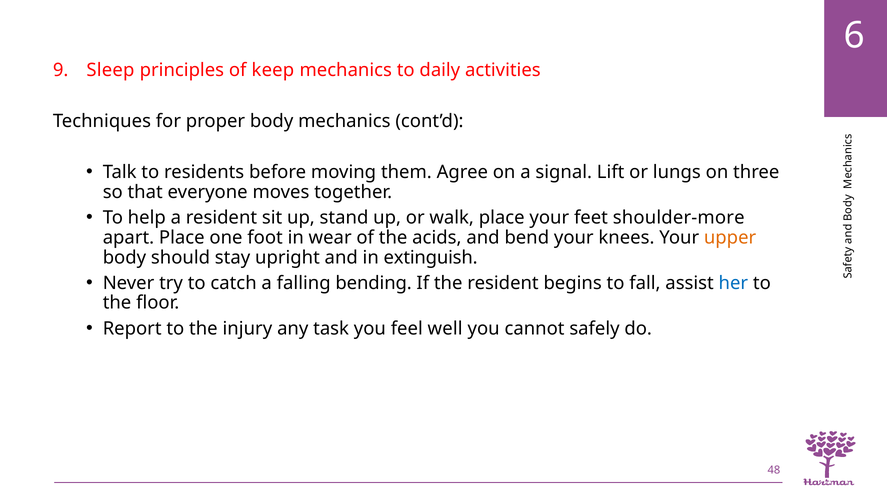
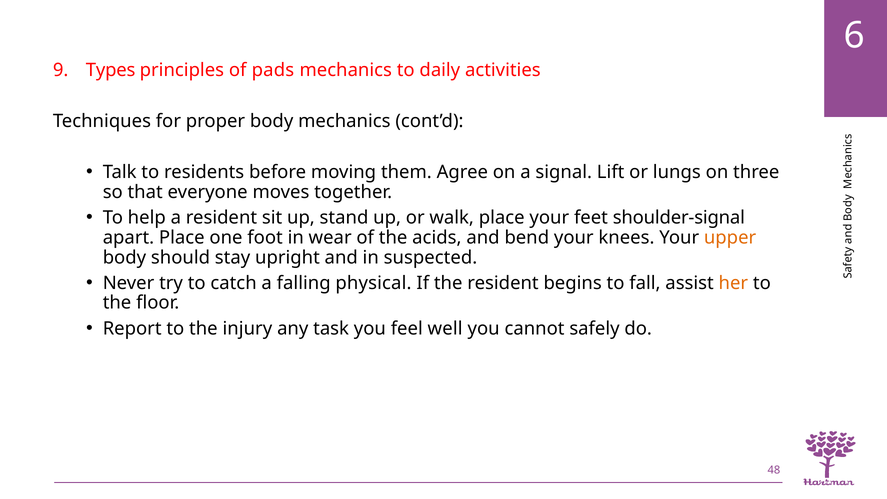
Sleep: Sleep -> Types (111, 70)
keep: keep -> pads (273, 70)
shoulder-more: shoulder-more -> shoulder-signal (679, 217)
extinguish: extinguish -> suspected (430, 257)
bending: bending -> physical (373, 283)
her colour: blue -> orange (733, 283)
